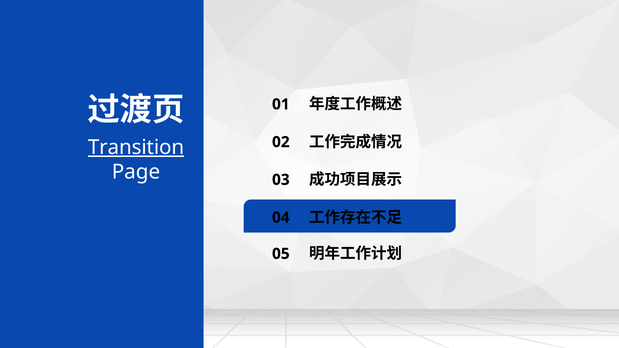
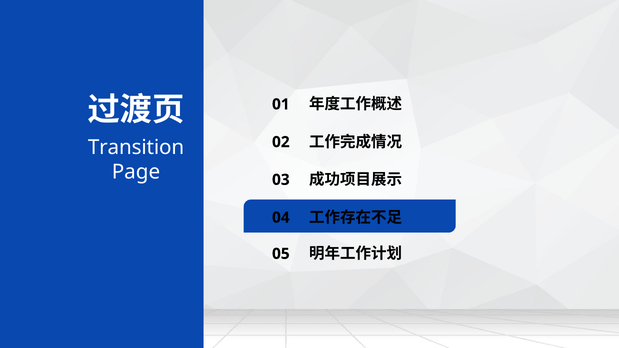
Transition underline: present -> none (136, 147)
